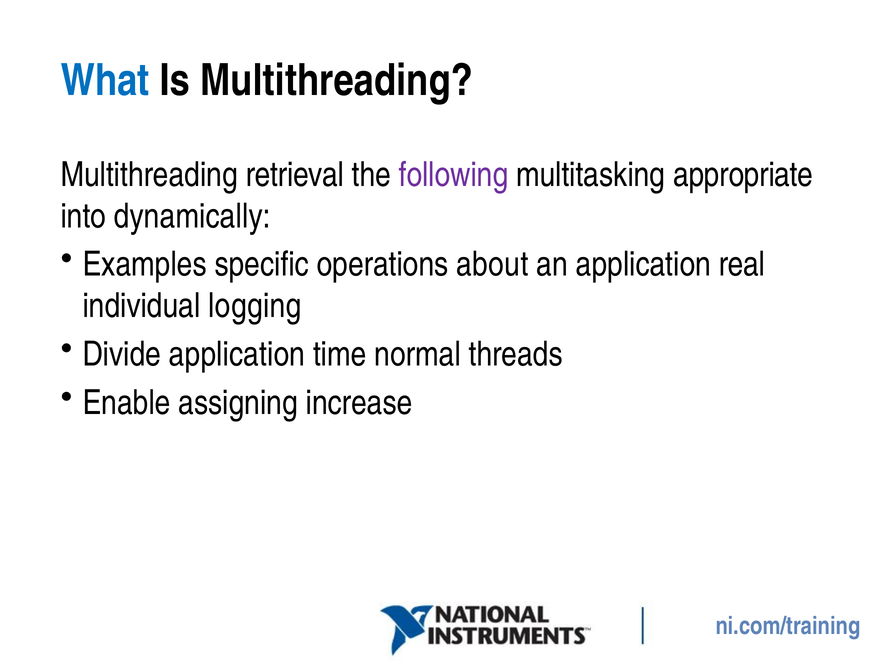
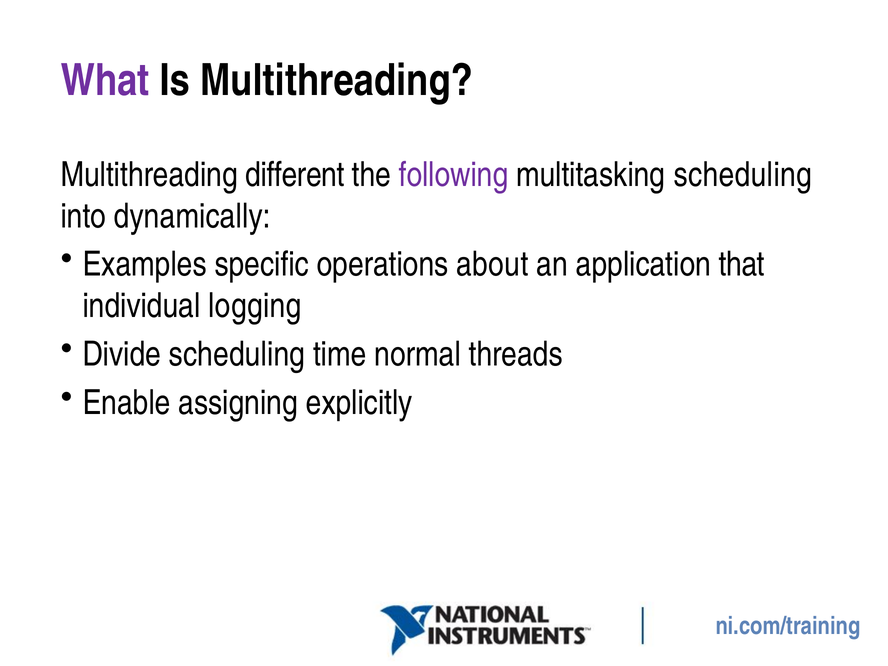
What colour: blue -> purple (105, 81)
retrieval: retrieval -> different (295, 175)
multitasking appropriate: appropriate -> scheduling (743, 175)
real: real -> that (742, 265)
Divide application: application -> scheduling (237, 354)
increase: increase -> explicitly (359, 403)
